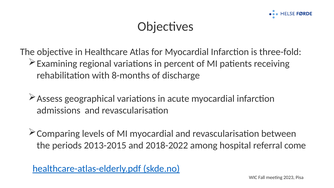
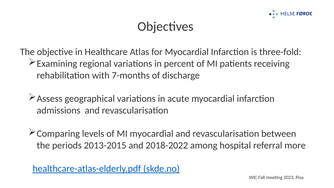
8-months: 8-months -> 7-months (131, 75)
come: come -> more (295, 145)
